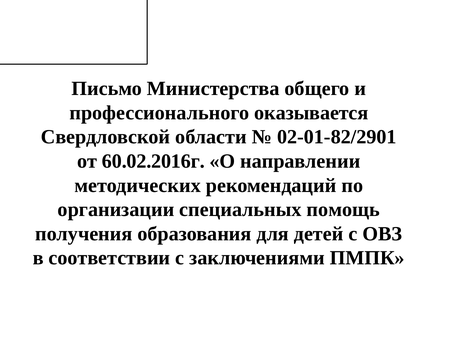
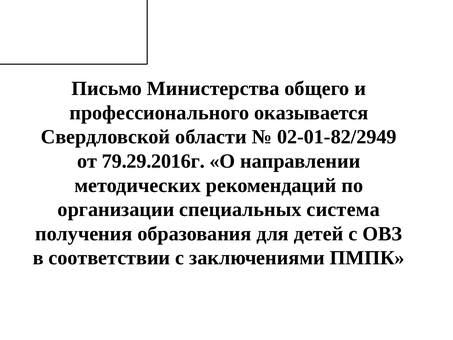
02-01-82/2901: 02-01-82/2901 -> 02-01-82/2949 (337, 137)
60.02.2016г: 60.02.2016г -> 79.29.2016г (153, 161)
помощь: помощь -> система (343, 209)
